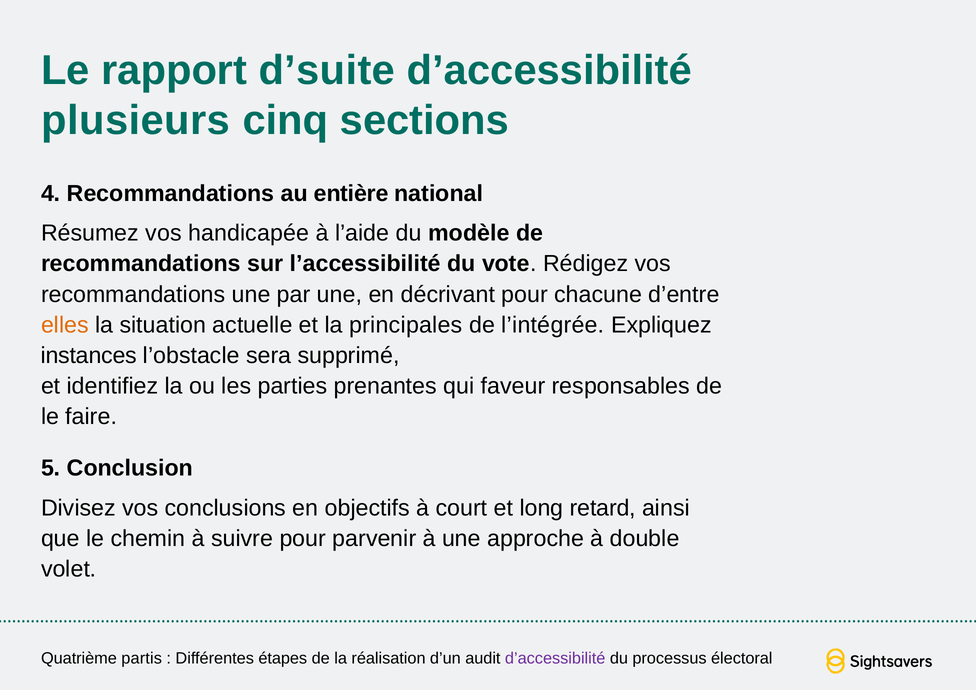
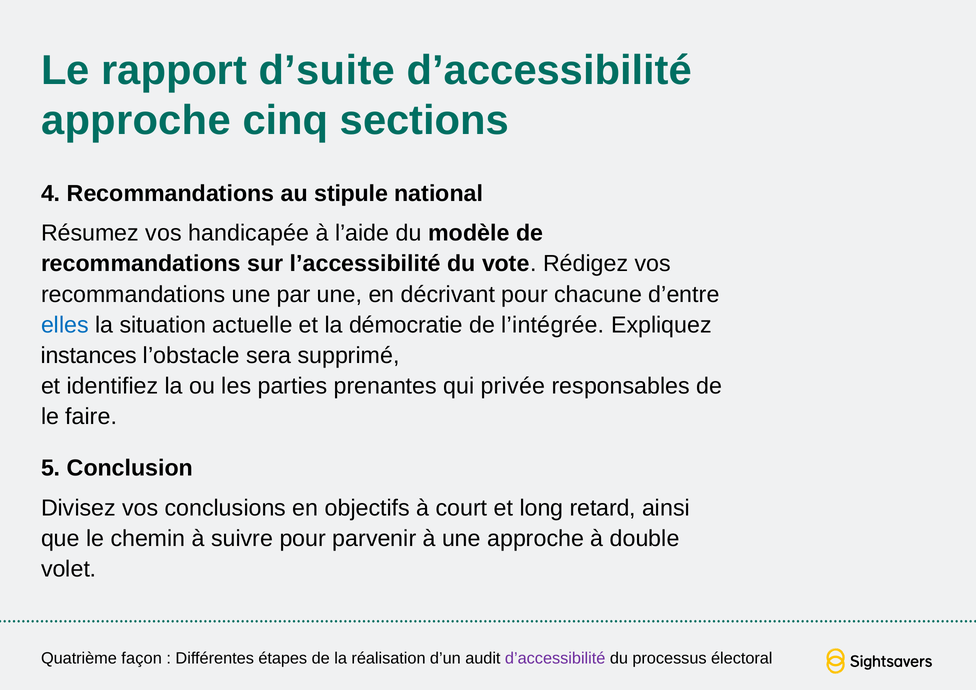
plusieurs: plusieurs -> approche (136, 121)
entière: entière -> stipule (351, 193)
elles colour: orange -> blue (65, 325)
principales: principales -> démocratie (406, 325)
faveur: faveur -> privée (513, 386)
partis: partis -> façon (142, 659)
